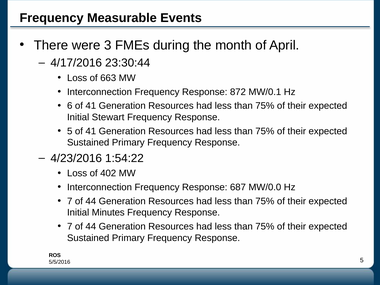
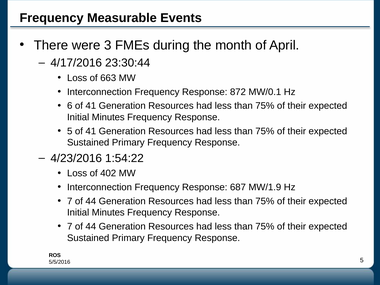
Stewart: Stewart -> Minutes (108, 117)
MW/0.0: MW/0.0 -> MW/1.9 (265, 187)
